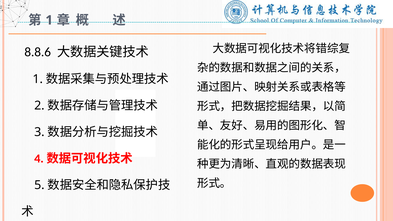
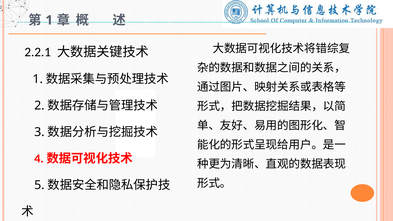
8.8.6: 8.8.6 -> 2.2.1 (38, 52)
